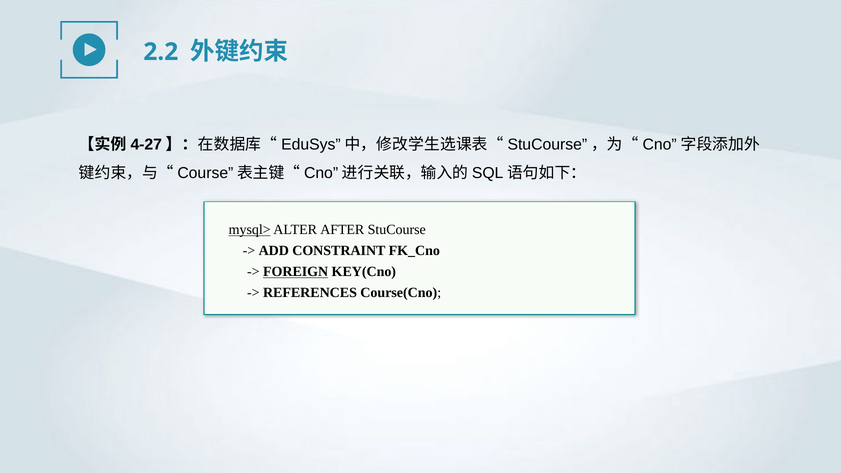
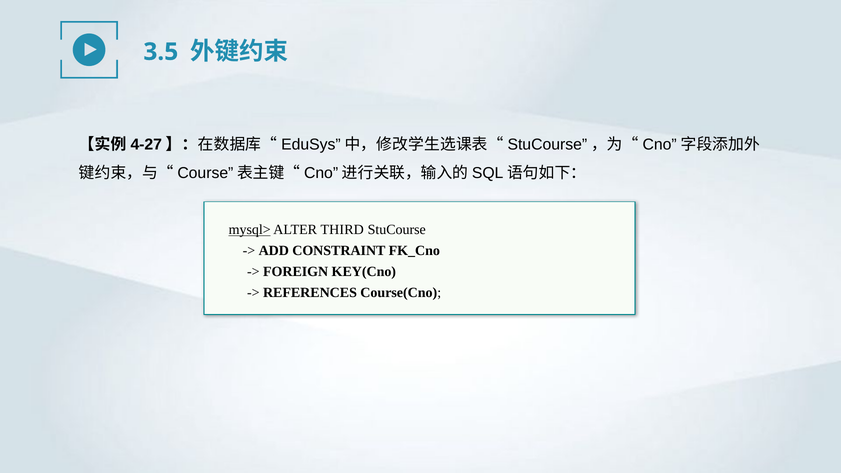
2.2: 2.2 -> 3.5 (161, 52)
AFTER: AFTER -> THIRD (342, 230)
FOREIGN underline: present -> none (296, 272)
